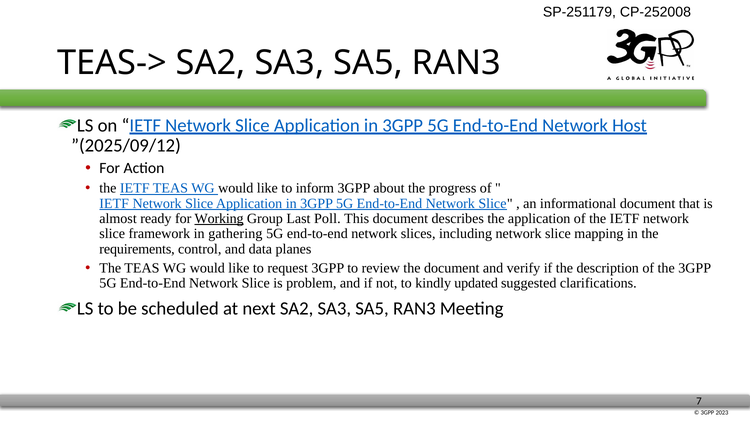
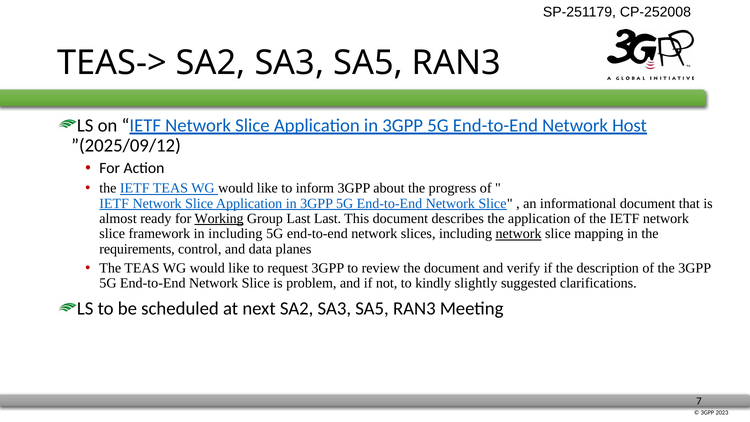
Last Poll: Poll -> Last (328, 219)
in gathering: gathering -> including (235, 234)
network underline: none -> present (519, 234)
updated: updated -> slightly (476, 283)
